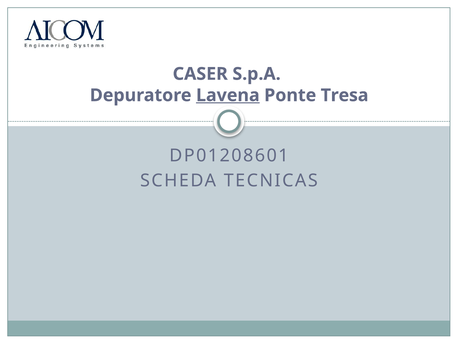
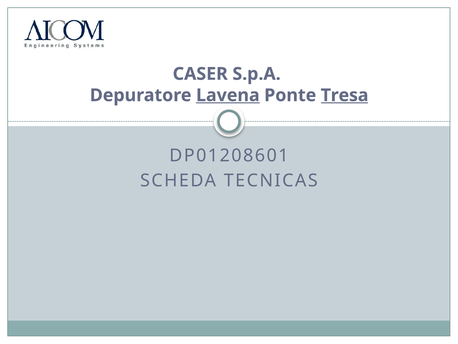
Tresa underline: none -> present (345, 95)
